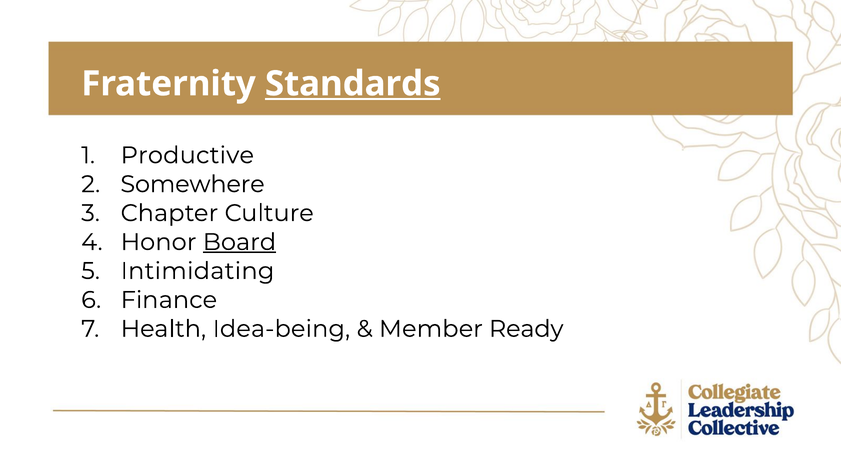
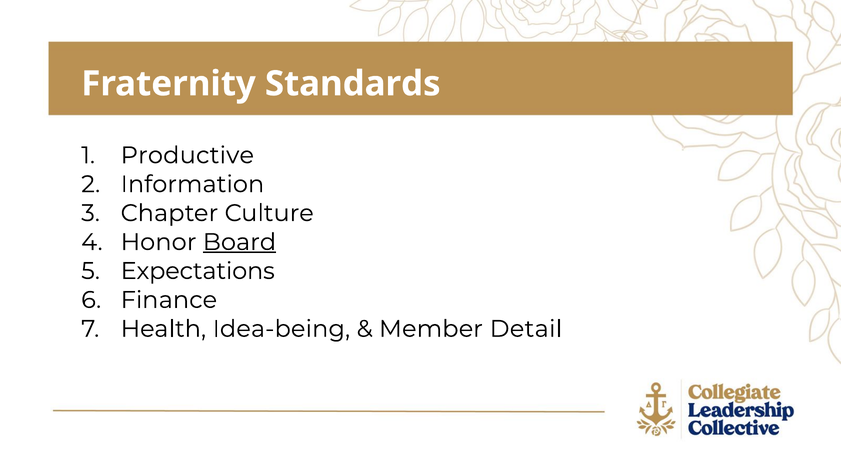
Standards underline: present -> none (353, 84)
Somewhere: Somewhere -> Information (192, 184)
Intimidating: Intimidating -> Expectations (198, 271)
Ready: Ready -> Detail (526, 329)
